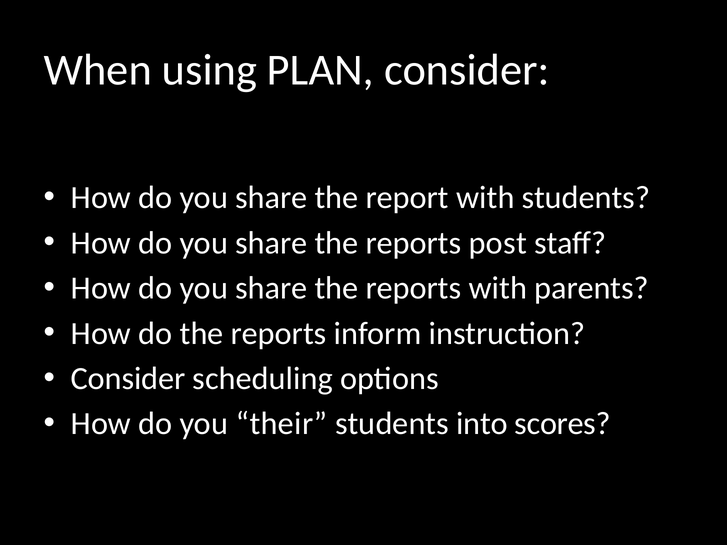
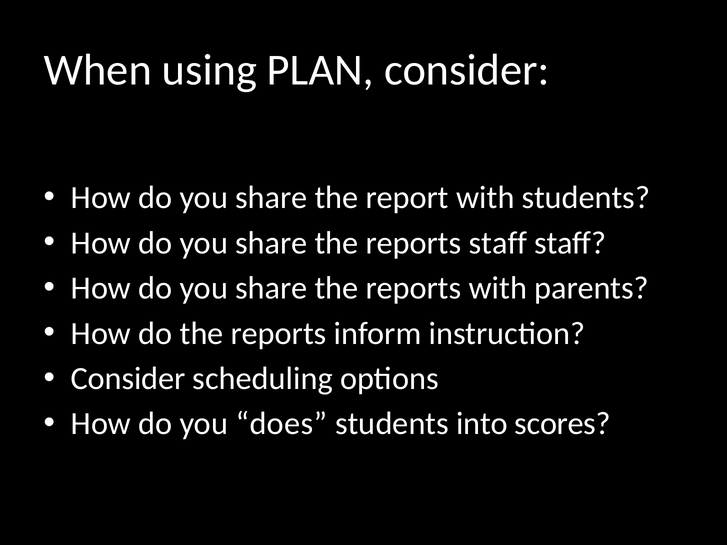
reports post: post -> staff (498, 243)
their: their -> does (281, 424)
